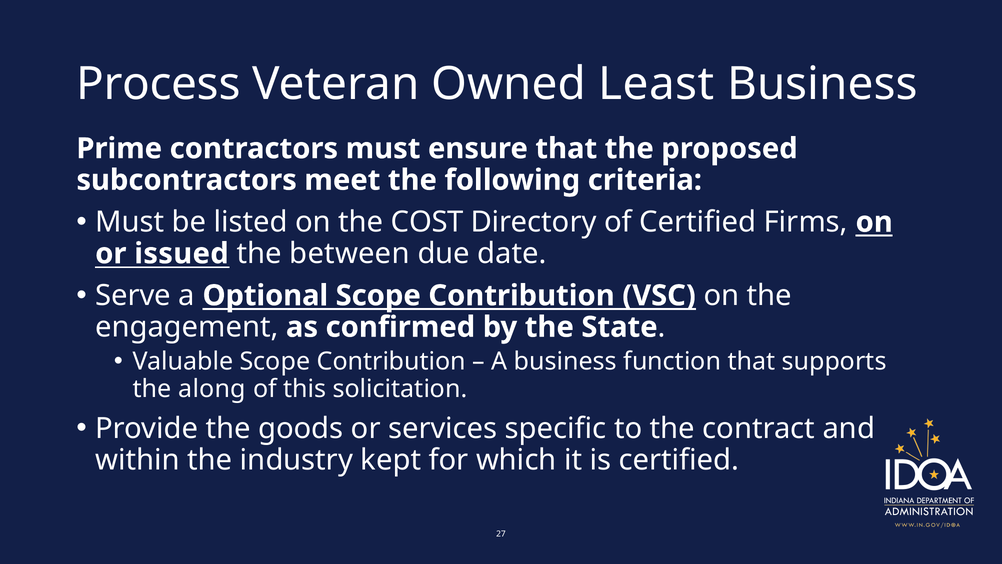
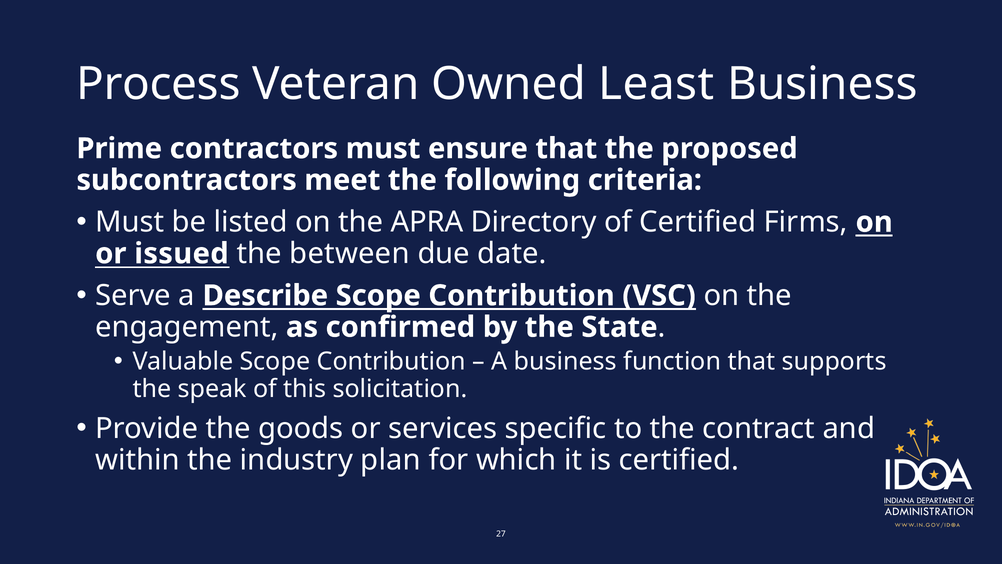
COST: COST -> APRA (427, 222)
Optional: Optional -> Describe (265, 295)
along: along -> speak (212, 389)
kept: kept -> plan (391, 460)
